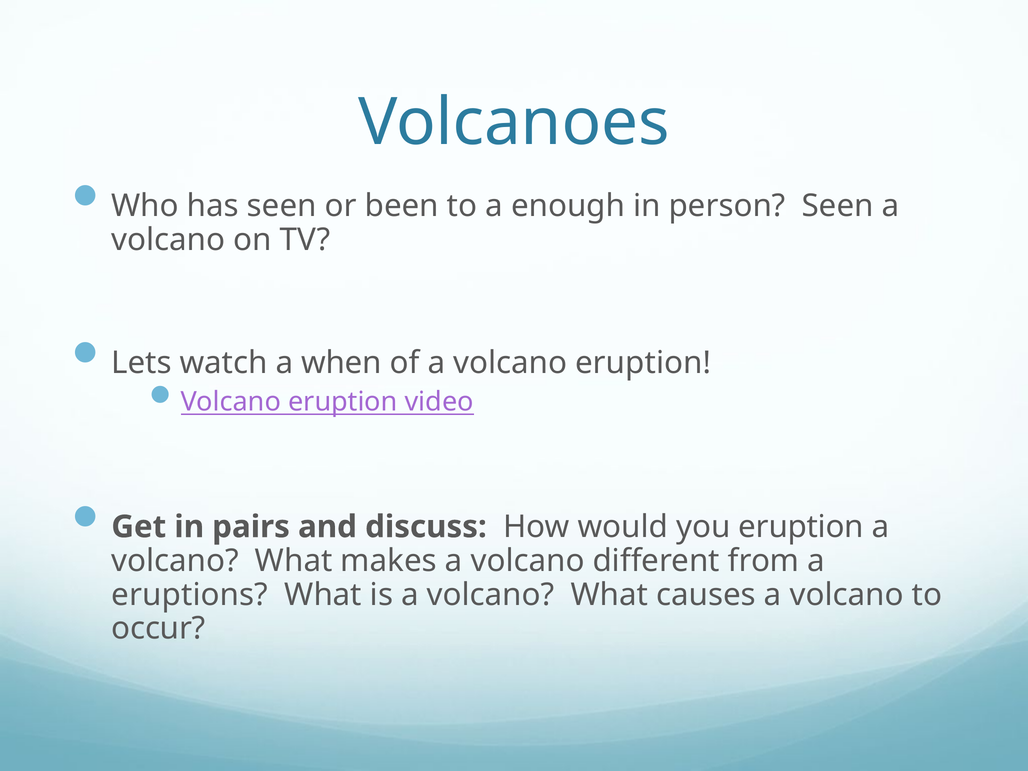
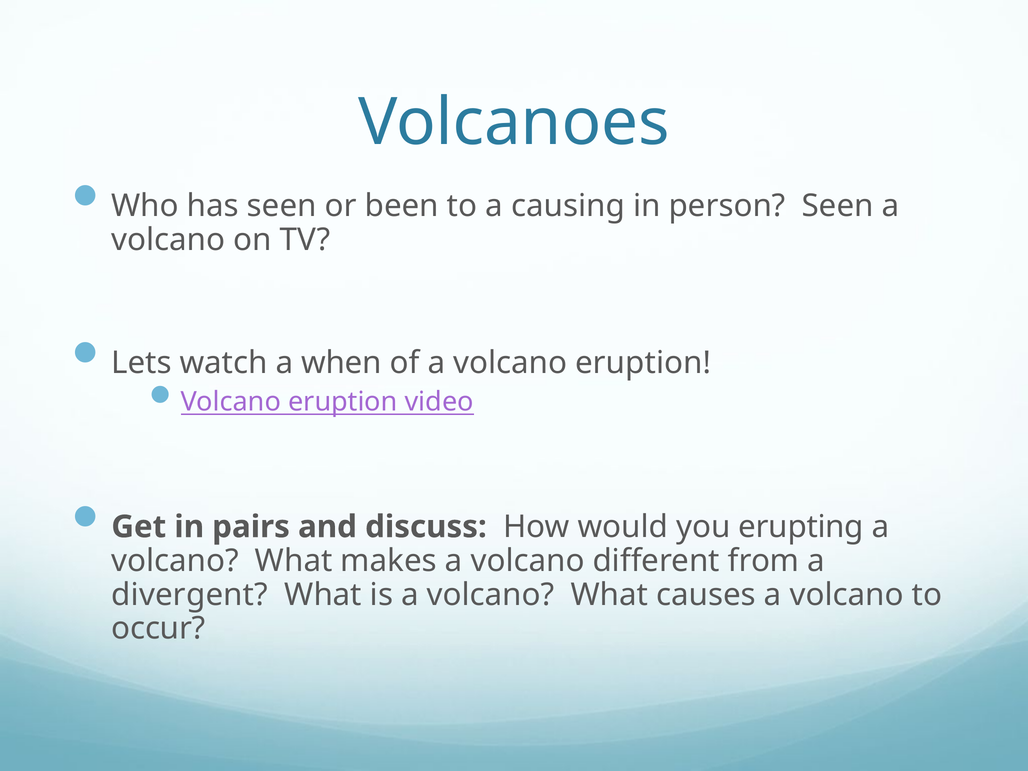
enough: enough -> causing (568, 206)
you eruption: eruption -> erupting (801, 527)
eruptions: eruptions -> divergent (190, 595)
